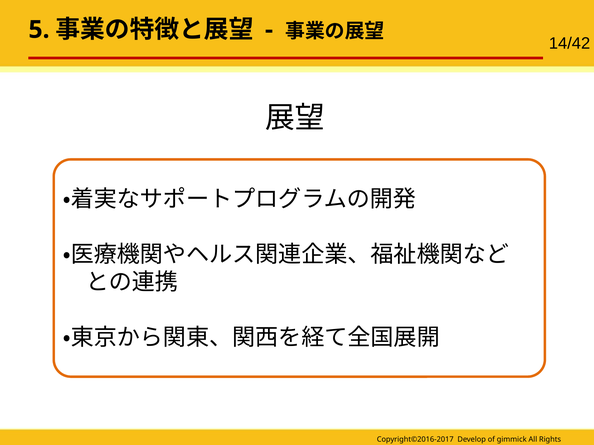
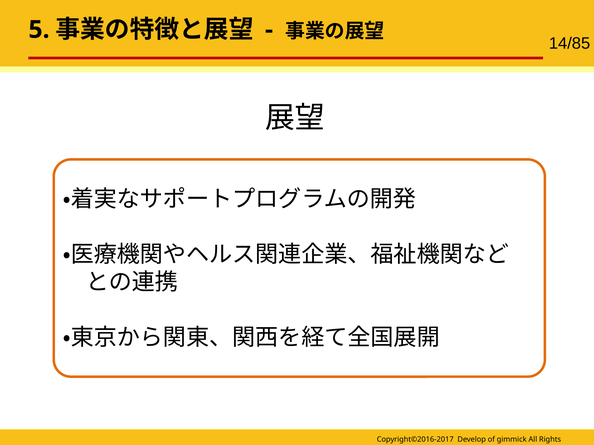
14/42: 14/42 -> 14/85 (570, 43)
